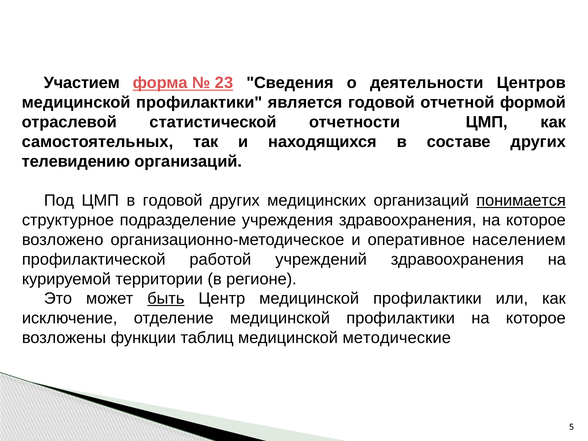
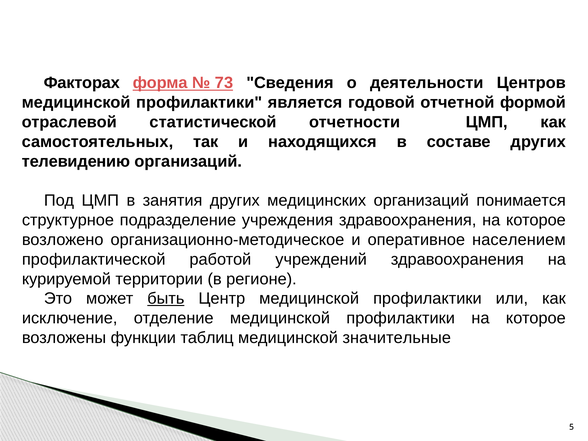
Участием: Участием -> Факторах (82, 83)
23: 23 -> 73 (224, 83)
в годовой: годовой -> занятия (173, 201)
понимается underline: present -> none (521, 201)
методические: методические -> значительные (397, 338)
